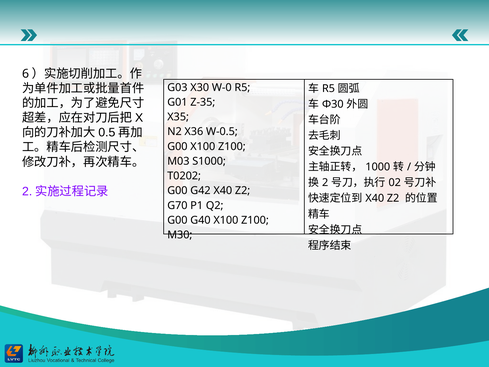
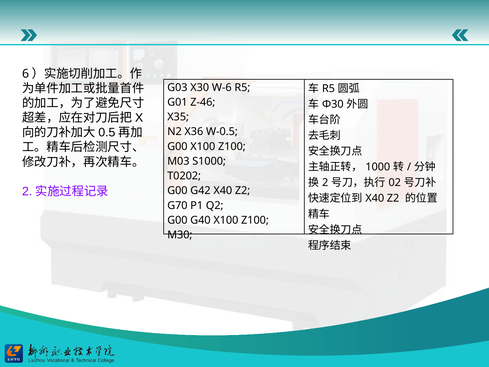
W-0: W-0 -> W-6 (222, 87)
Z-35: Z-35 -> Z-46 (203, 102)
